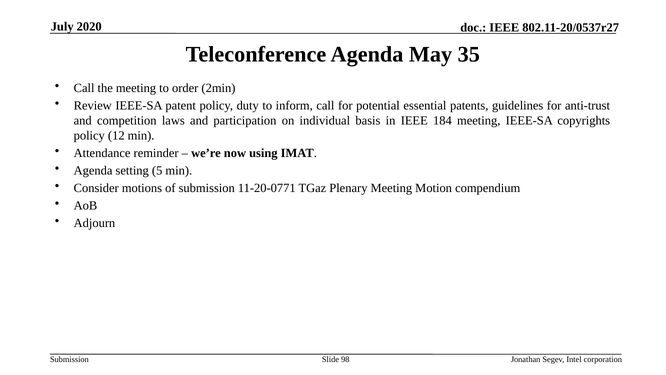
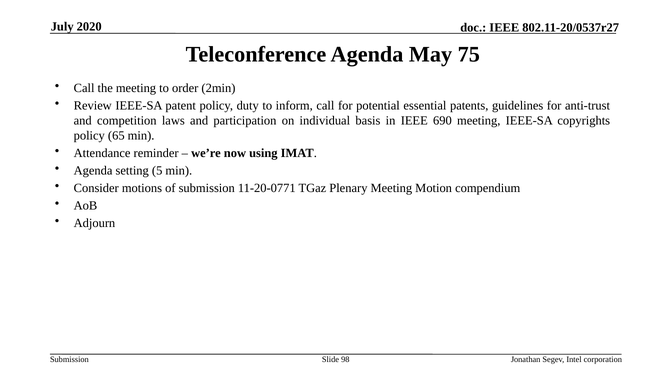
35: 35 -> 75 (469, 54)
184: 184 -> 690 (442, 121)
12: 12 -> 65 (116, 136)
